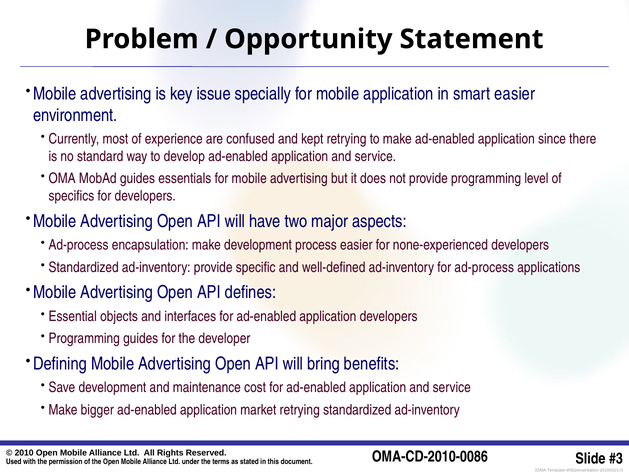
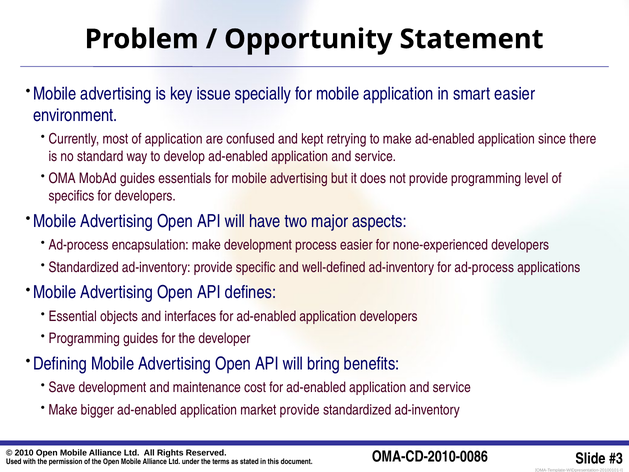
of experience: experience -> application (174, 139)
market retrying: retrying -> provide (300, 410)
